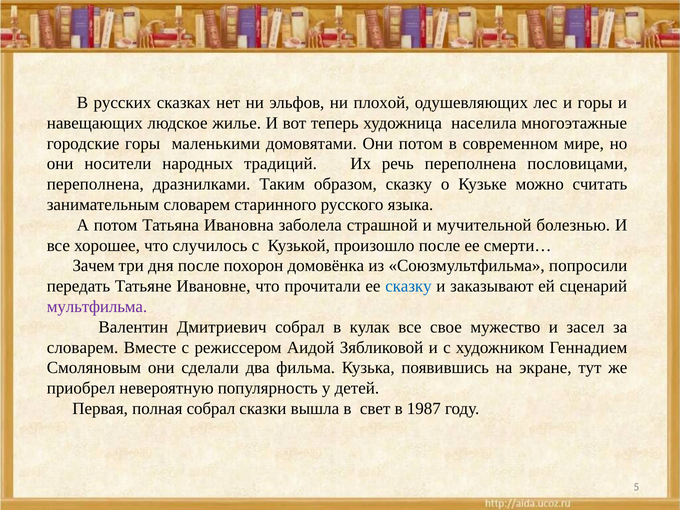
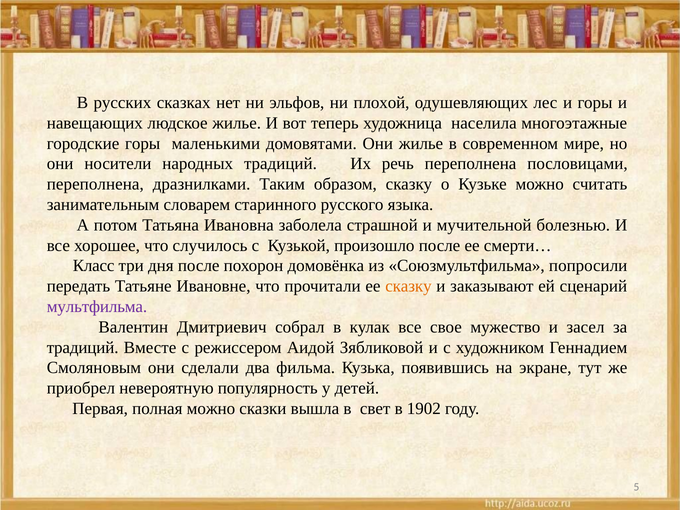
Они потом: потом -> жилье (421, 143)
Зачем: Зачем -> Класс (94, 266)
сказку colour: blue -> orange (408, 286)
словарем: словарем -> традиций (83, 347)
полная собрал: собрал -> можно (211, 409)
1987: 1987 -> 1902 (424, 409)
